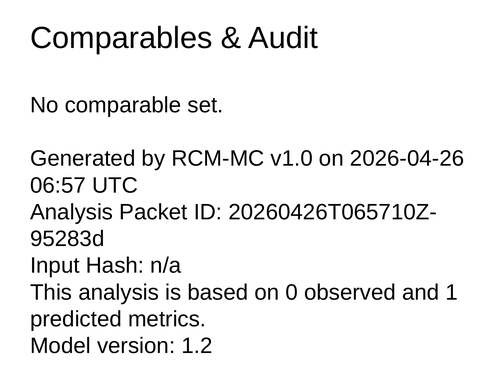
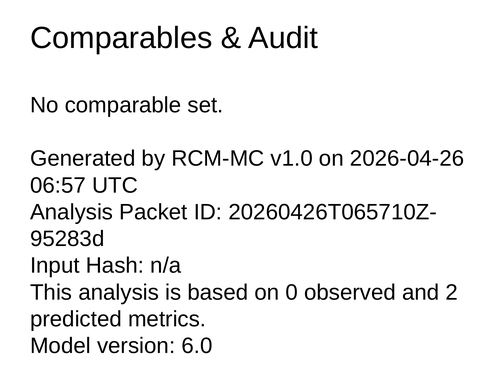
1: 1 -> 2 (452, 293)
1.2: 1.2 -> 6.0 (197, 346)
